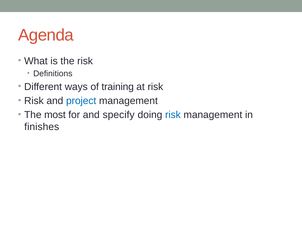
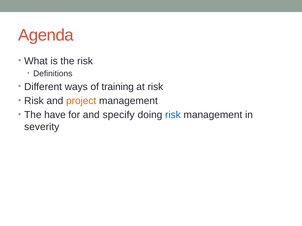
project colour: blue -> orange (81, 101)
most: most -> have (55, 115)
finishes: finishes -> severity (42, 127)
